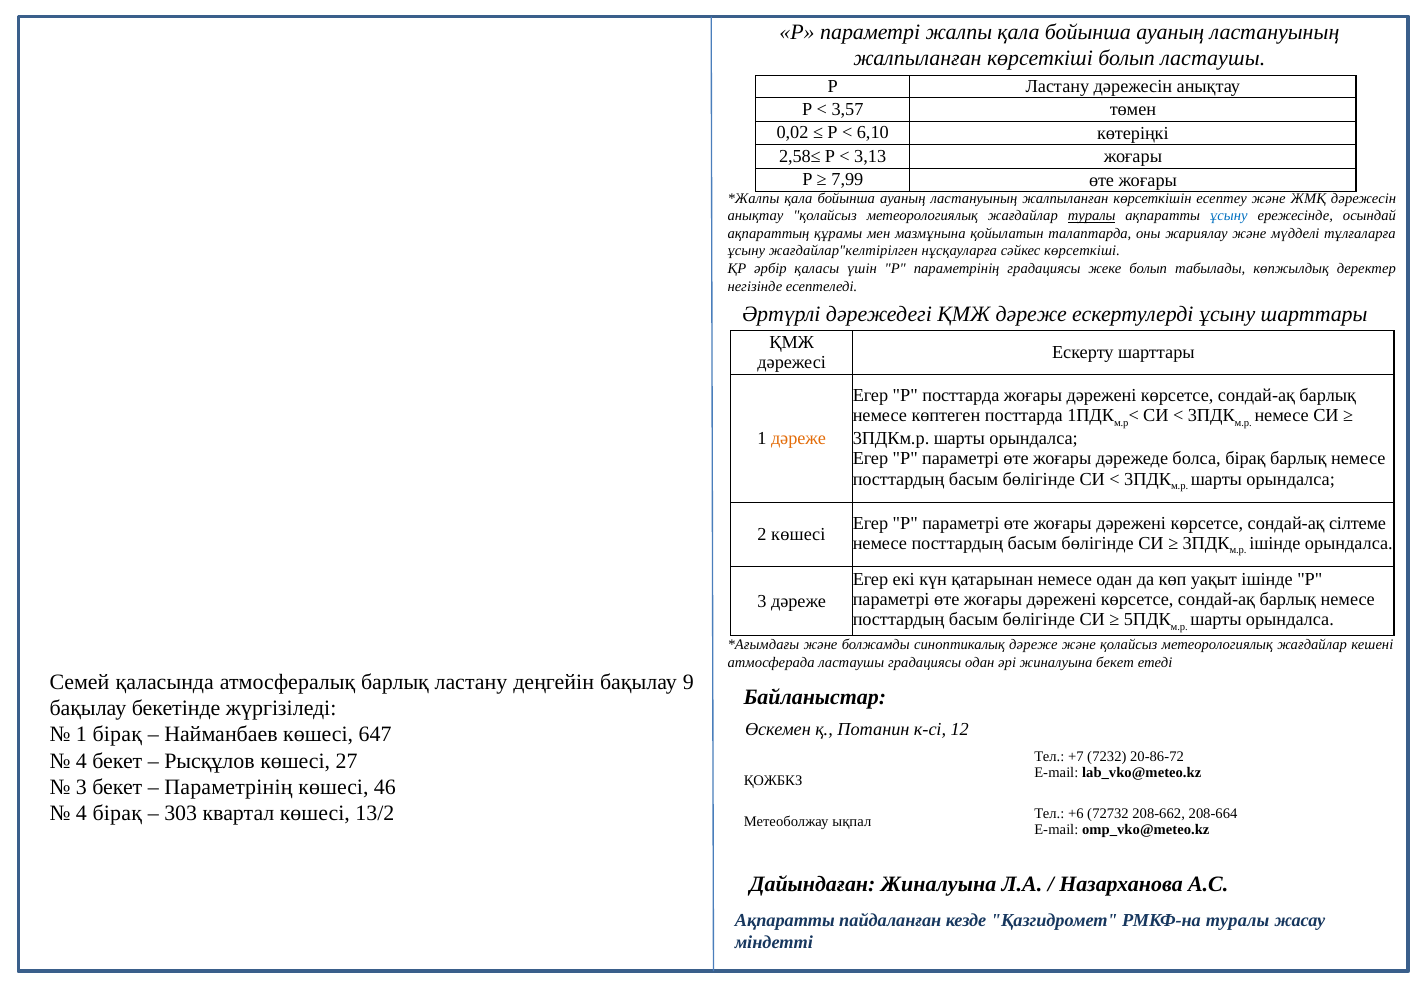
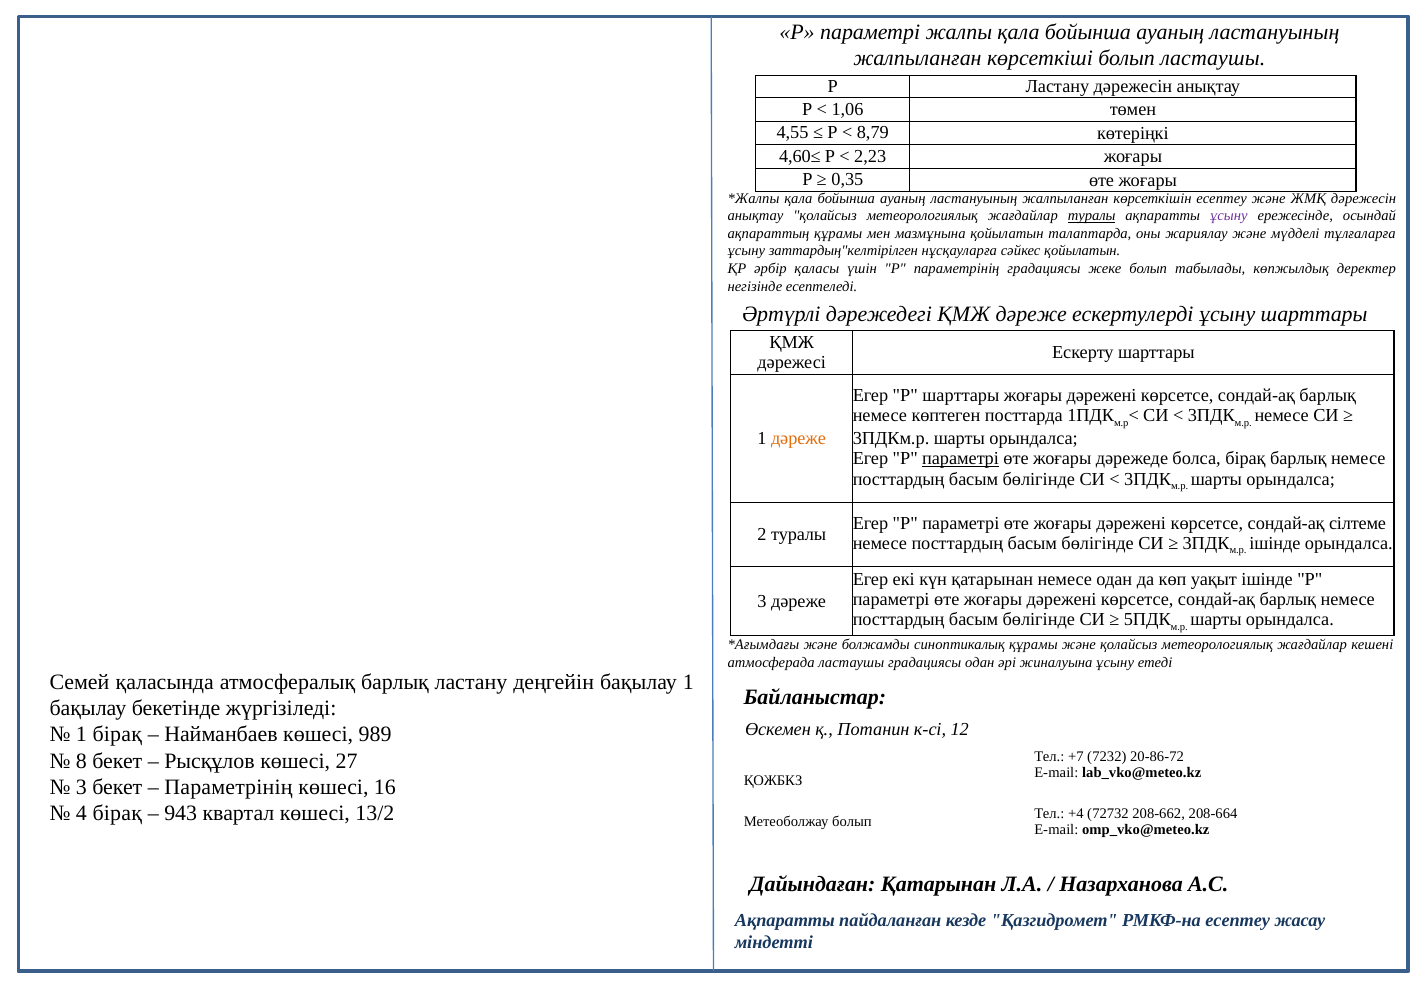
3,57: 3,57 -> 1,06 (848, 109)
0,02: 0,02 -> 4,55 (793, 133)
6,10: 6,10 -> 8,79 (873, 133)
2,58≤: 2,58≤ -> 4,60≤ (800, 156)
3,13: 3,13 -> 2,23 (870, 156)
7,99: 7,99 -> 0,35 (847, 180)
ұсыну colour: blue -> purple (1229, 216)
жағдайлар"келтірілген: жағдайлар"келтірілген -> заттардың"келтірілген (843, 251)
сәйкес көрсеткіші: көрсеткіші -> қойылатын (1082, 251)
Р посттарда: посттарда -> шарттары (961, 395)
параметрі underline: none -> present (961, 459)
2 көшесі: көшесі -> туралы (799, 535)
синоптикалық дәреже: дәреже -> құрамы (1033, 645)
жиналуына бекет: бекет -> ұсыну (1115, 662)
бақылау 9: 9 -> 1 (688, 682)
647: 647 -> 989 (375, 735)
4: 4 -> 8 (81, 761)
46: 46 -> 16 (385, 787)
303: 303 -> 943 (181, 814)
+6: +6 -> +4 (1076, 814)
Метеоболжау ықпал: ықпал -> болып (852, 822)
Дайындаған Жиналуына: Жиналуына -> Қатарынан (939, 884)
РМКФ-на туралы: туралы -> есептеу (1238, 920)
